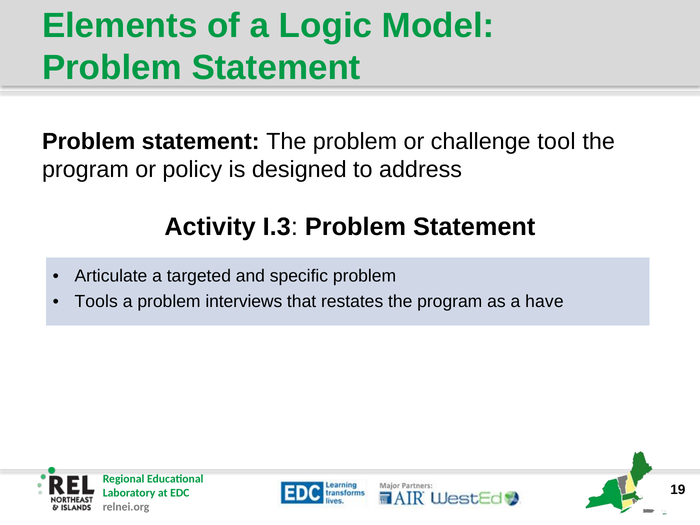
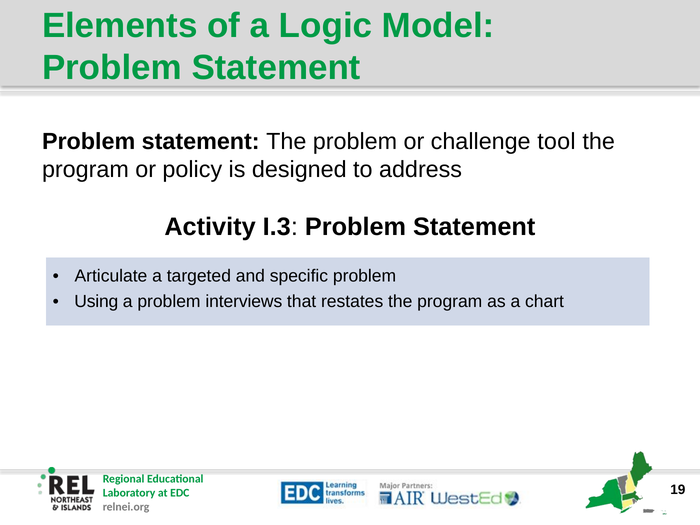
Tools: Tools -> Using (96, 301)
have: have -> chart (545, 301)
